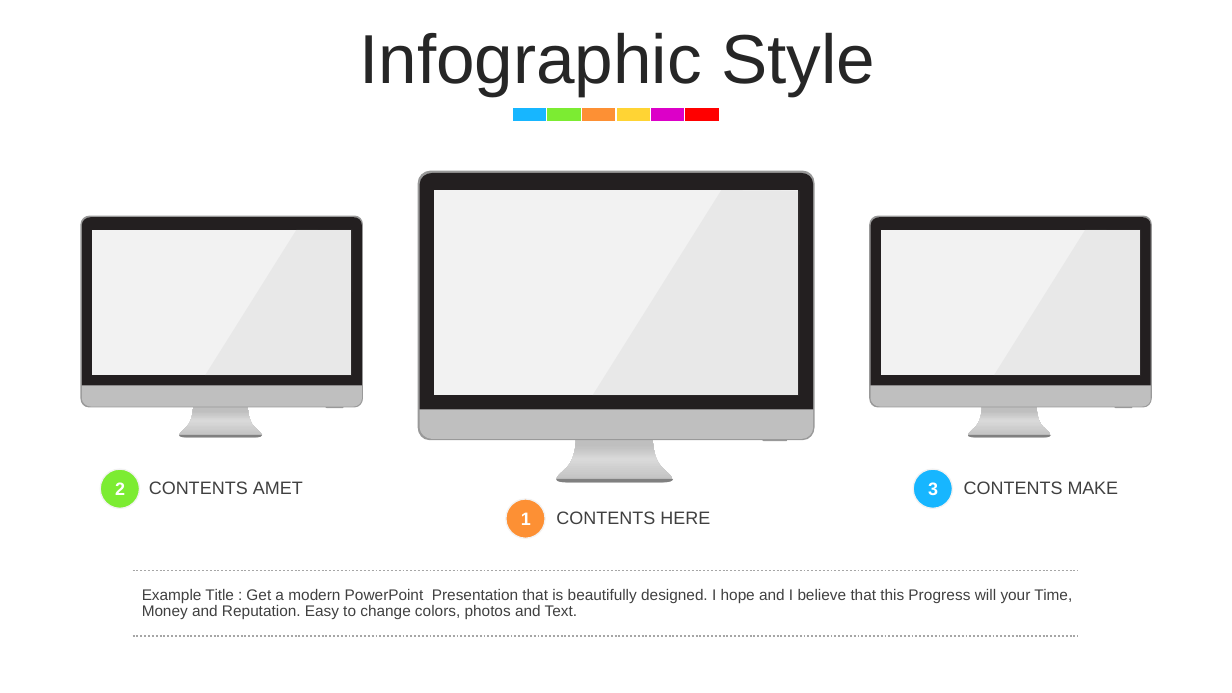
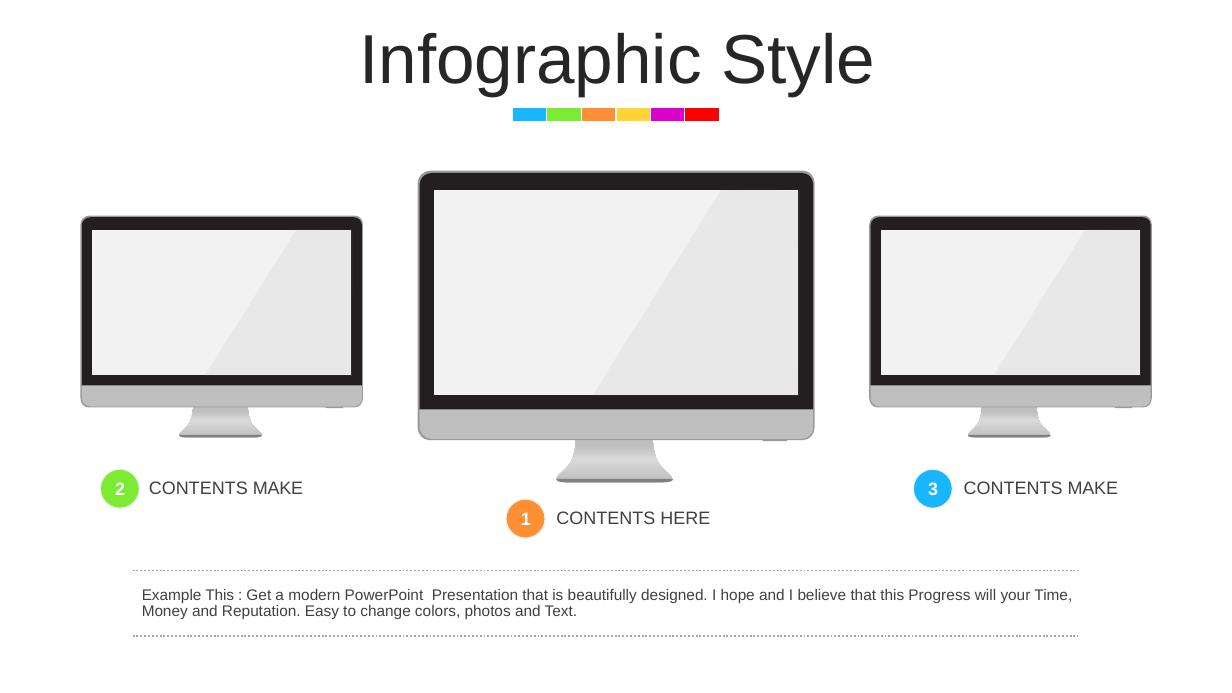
AMET: AMET -> MAKE (278, 489)
Example Title: Title -> This (220, 595)
